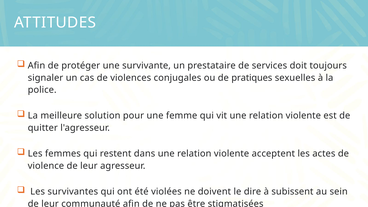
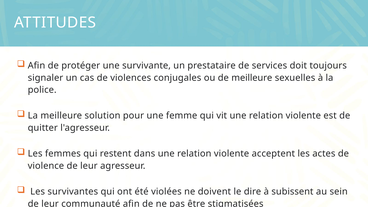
de pratiques: pratiques -> meilleure (252, 78)
